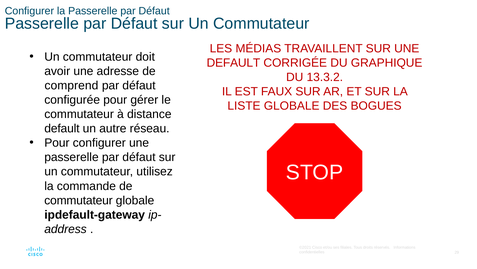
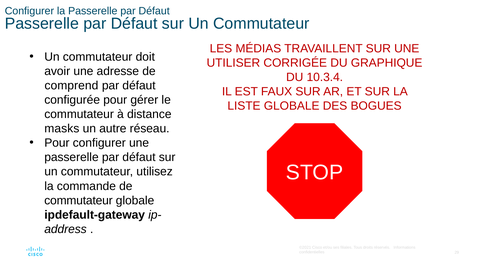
DEFAULT: DEFAULT -> UTILISER (233, 63)
13.3.2: 13.3.2 -> 10.3.4 (325, 77)
default: default -> masks (62, 128)
